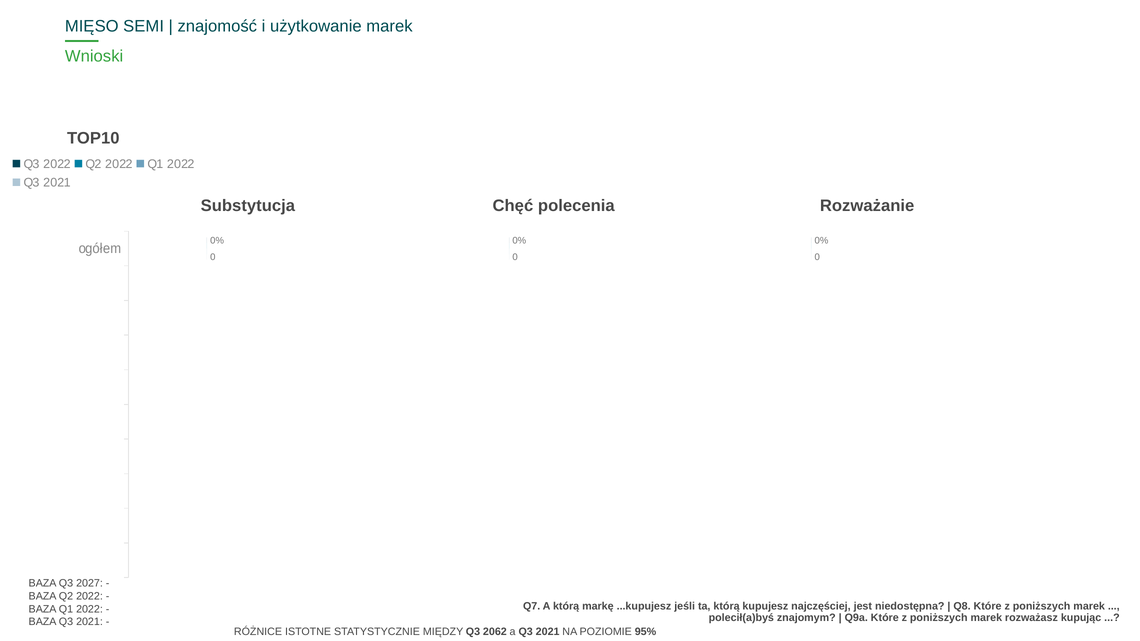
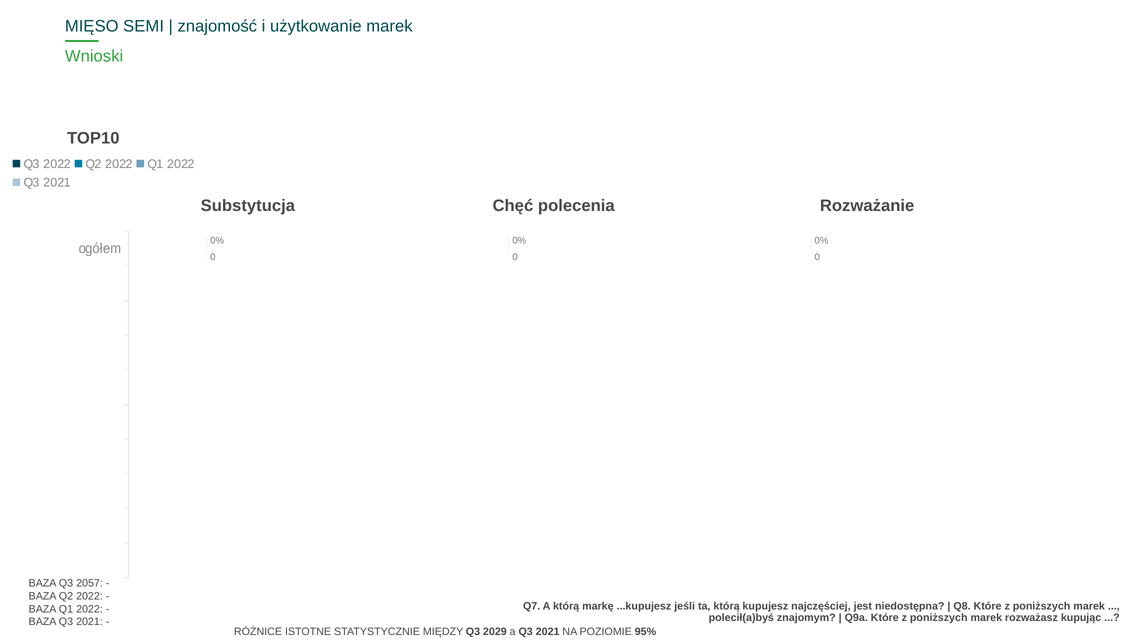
2027: 2027 -> 2057 (90, 584)
2062: 2062 -> 2029 (495, 632)
